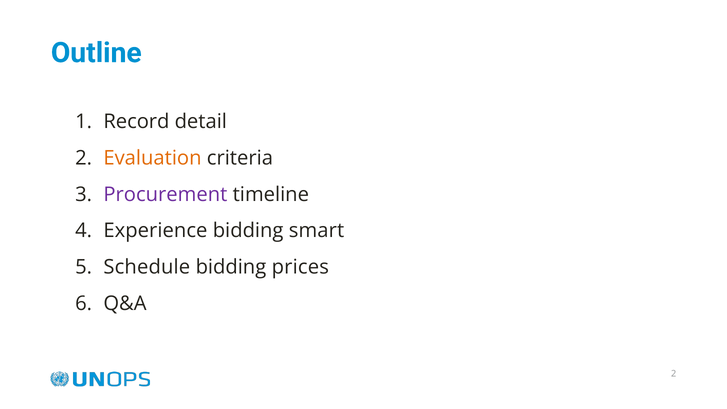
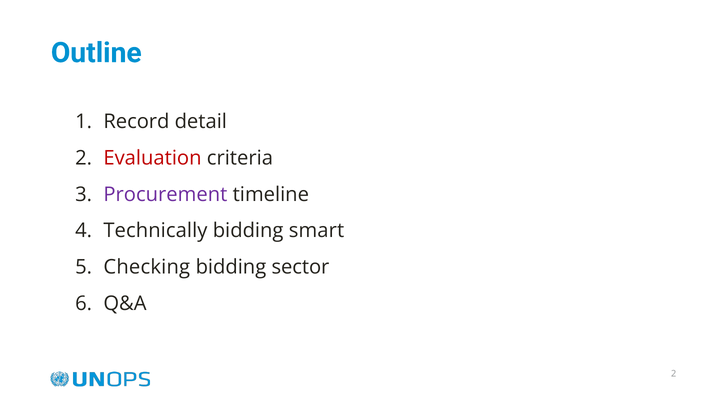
Evaluation colour: orange -> red (152, 158)
Experience: Experience -> Technically (155, 231)
Schedule: Schedule -> Checking (147, 267)
prices: prices -> sector (300, 267)
